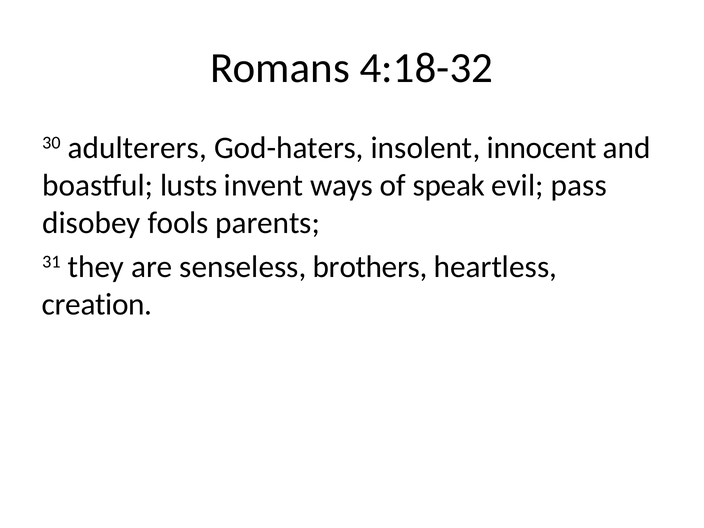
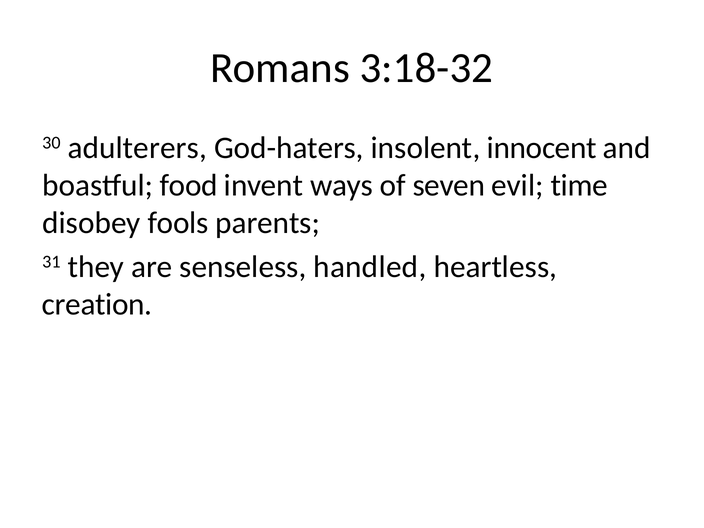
4:18-32: 4:18-32 -> 3:18-32 (426, 68)
lusts: lusts -> food (189, 185)
speak: speak -> seven (449, 185)
pass: pass -> time (579, 185)
brothers: brothers -> handled (370, 267)
